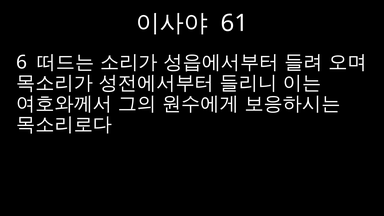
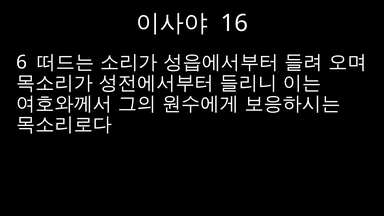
61: 61 -> 16 (234, 23)
